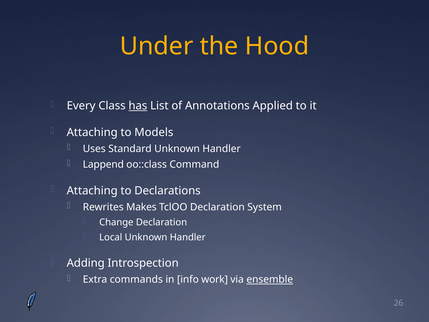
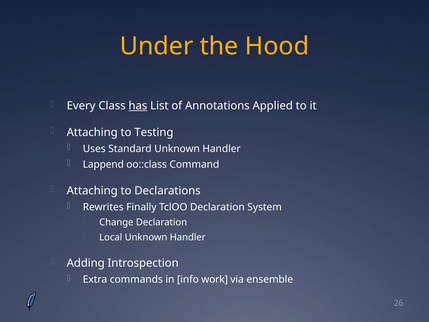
Models: Models -> Testing (154, 132)
Makes: Makes -> Finally (141, 207)
ensemble underline: present -> none (270, 279)
